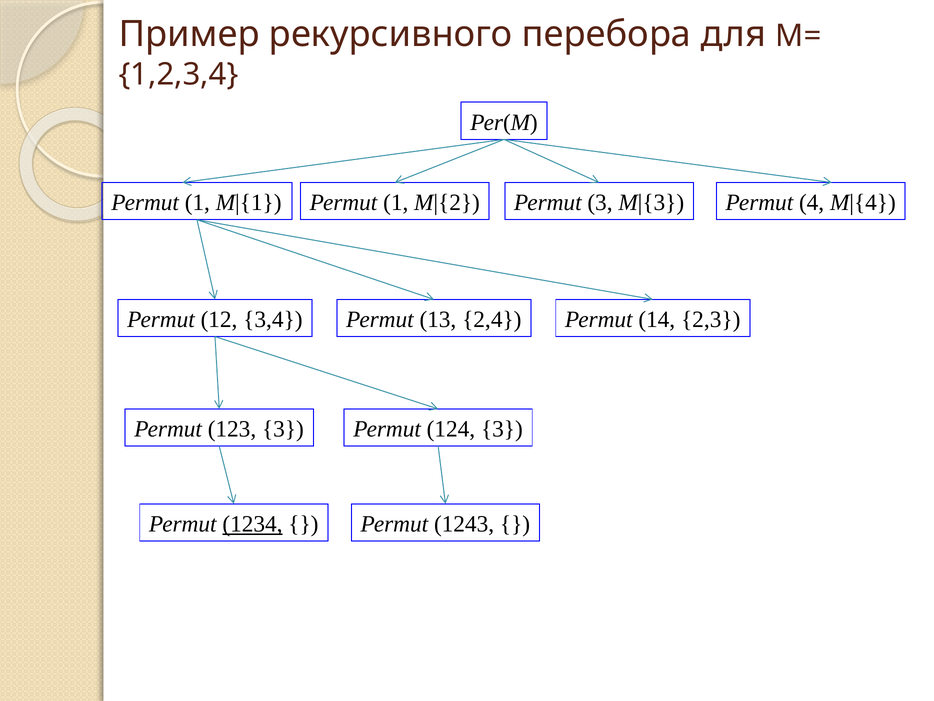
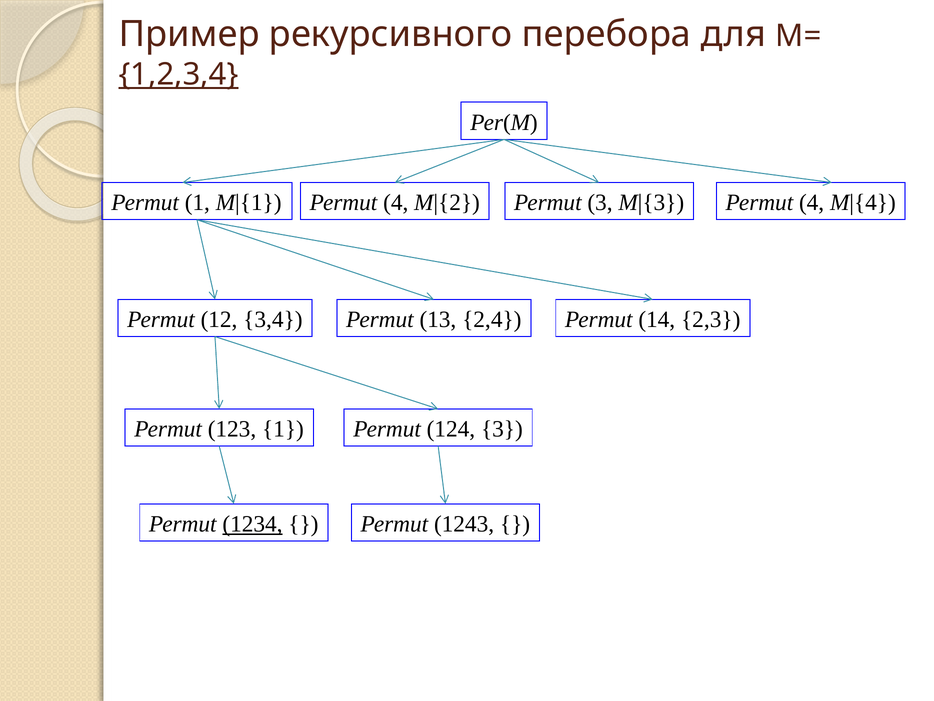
1,2,3,4 underline: none -> present (179, 74)
1: 1 -> 4 (396, 203)
123 3: 3 -> 1 (283, 429)
